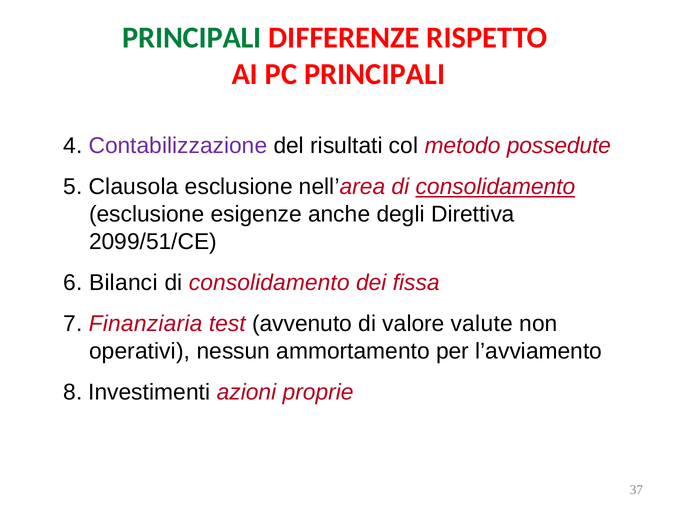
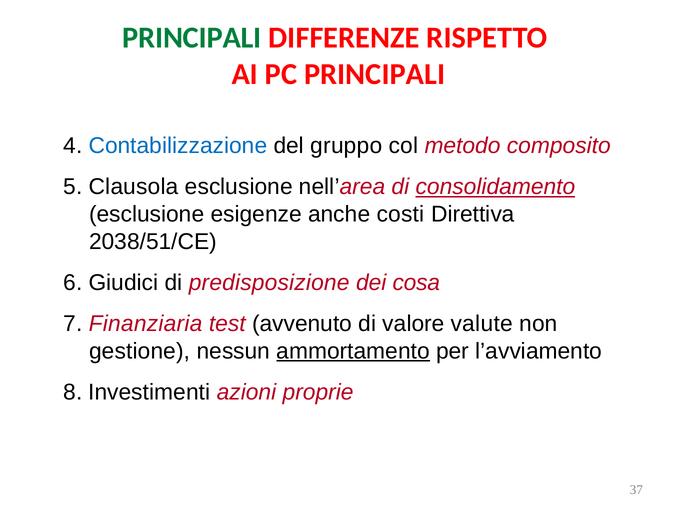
Contabilizzazione colour: purple -> blue (178, 146)
risultati: risultati -> gruppo (346, 146)
possedute: possedute -> composito (559, 146)
degli: degli -> costi (401, 214)
2099/51/CE: 2099/51/CE -> 2038/51/CE (153, 242)
Bilanci: Bilanci -> Giudici (123, 283)
consolidamento: consolidamento -> predisposizione (269, 283)
fissa: fissa -> cosa (416, 283)
operativi: operativi -> gestione (140, 351)
ammortamento underline: none -> present (353, 351)
